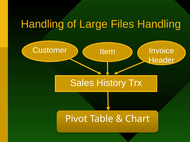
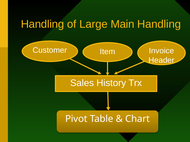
Files: Files -> Main (122, 24)
